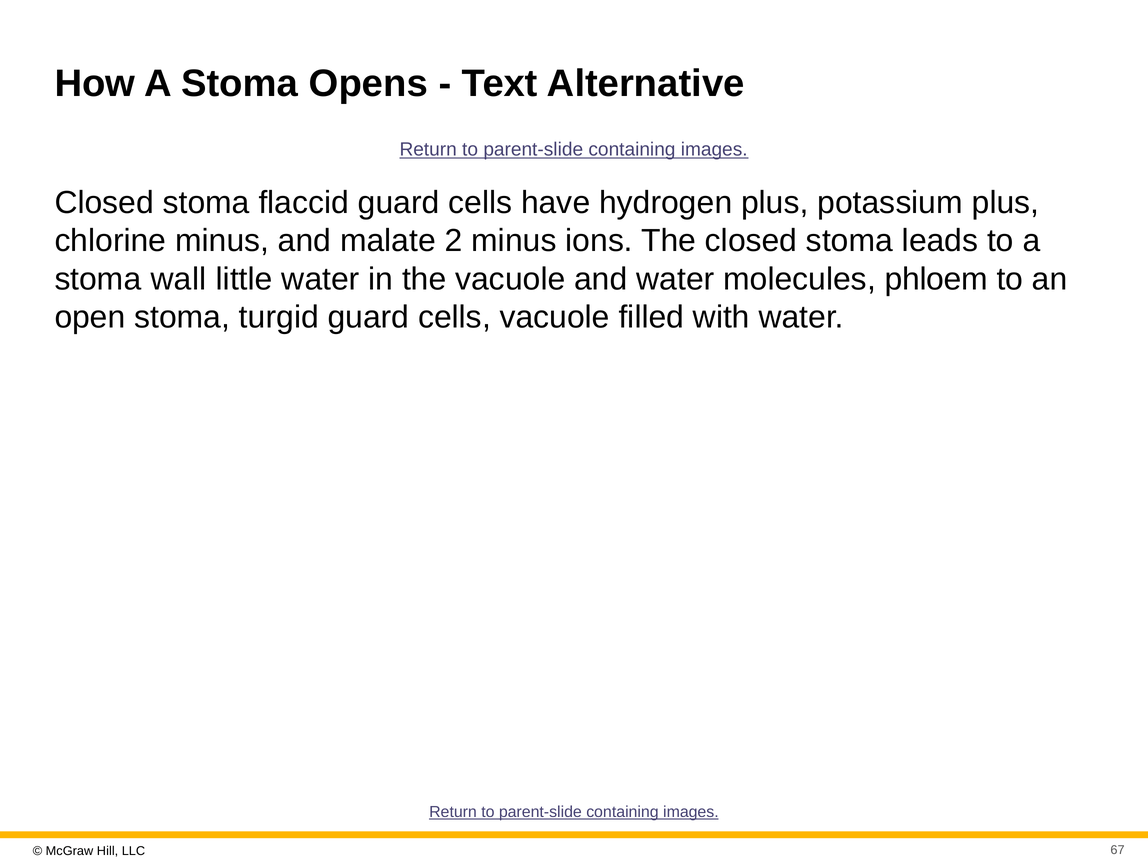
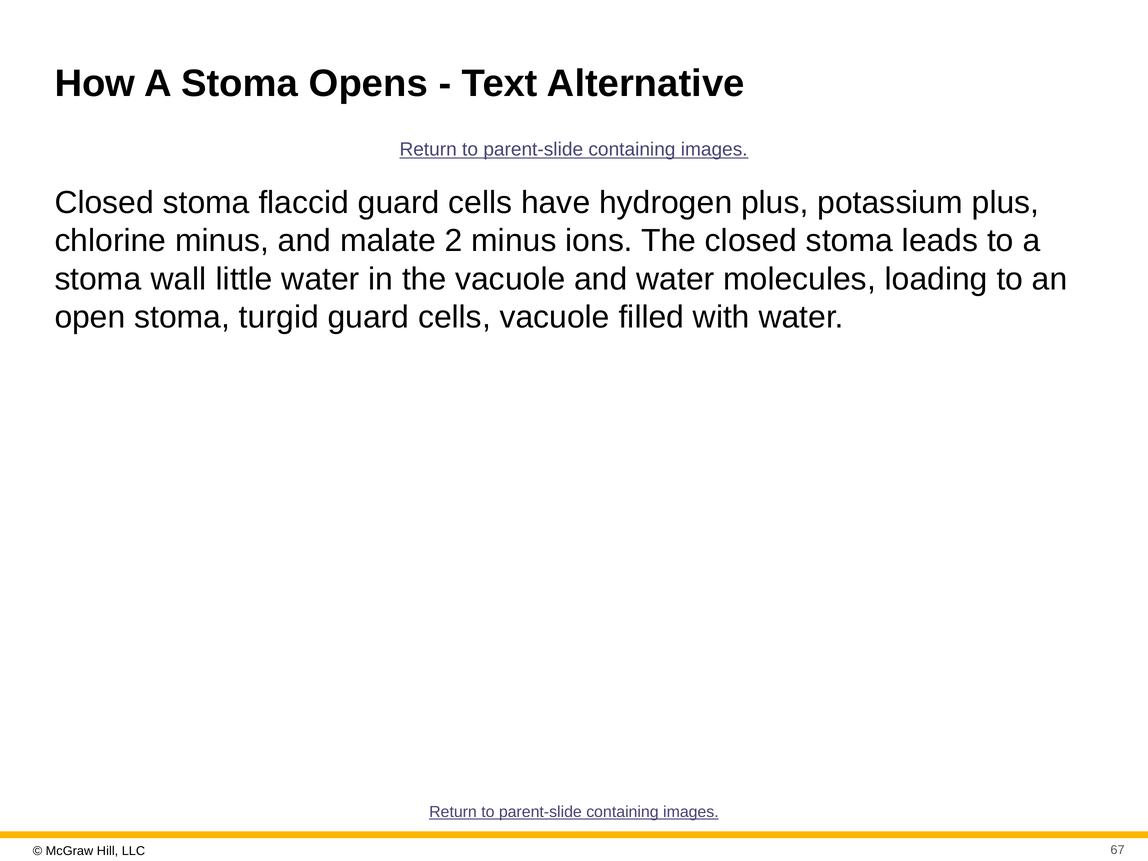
phloem: phloem -> loading (936, 279)
